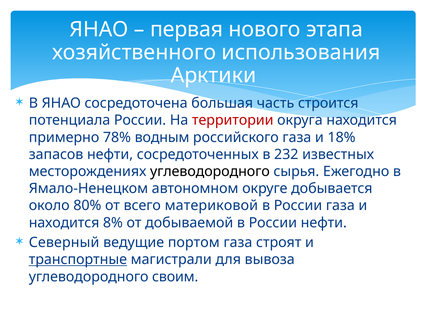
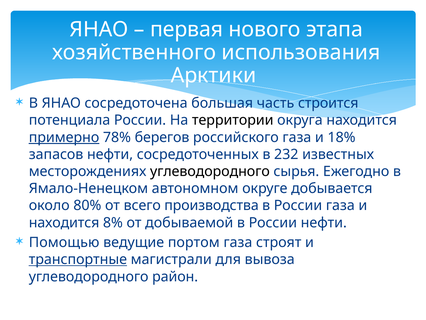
территории colour: red -> black (233, 120)
примерно underline: none -> present (64, 137)
водным: водным -> берегов (162, 137)
материковой: материковой -> производства (212, 205)
Северный: Северный -> Помощью (64, 242)
своим: своим -> район (175, 276)
